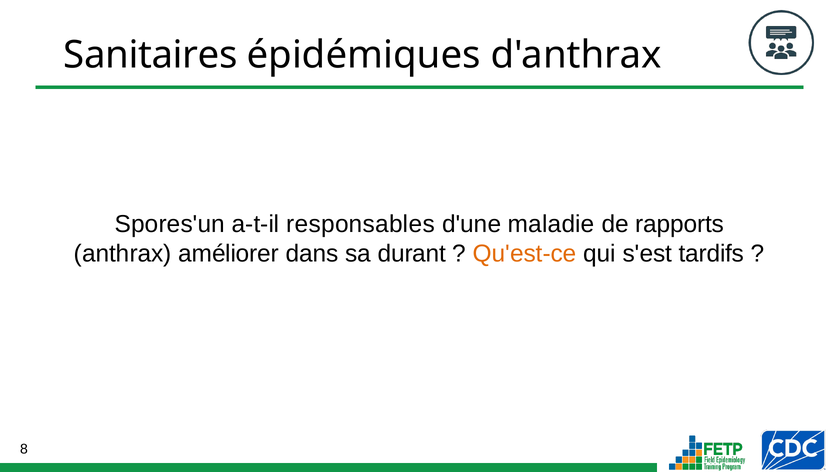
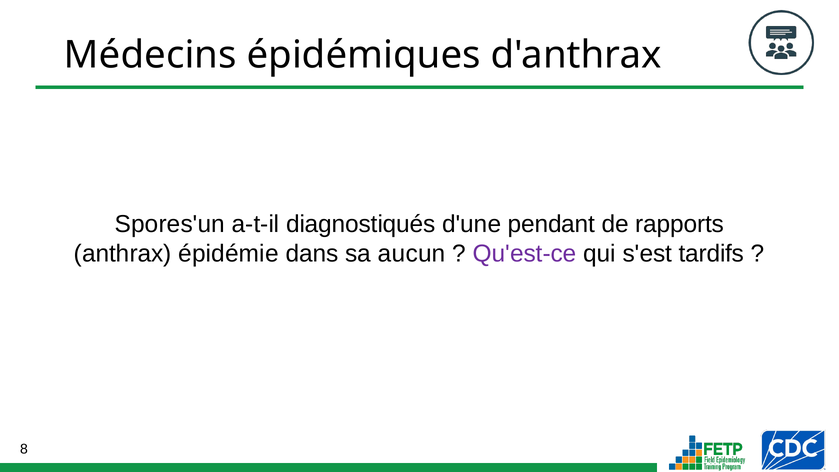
Sanitaires: Sanitaires -> Médecins (150, 55)
responsables: responsables -> diagnostiqués (361, 224)
maladie: maladie -> pendant (551, 224)
améliorer: améliorer -> épidémie (229, 253)
durant: durant -> aucun (412, 253)
Qu'est-ce colour: orange -> purple (525, 253)
